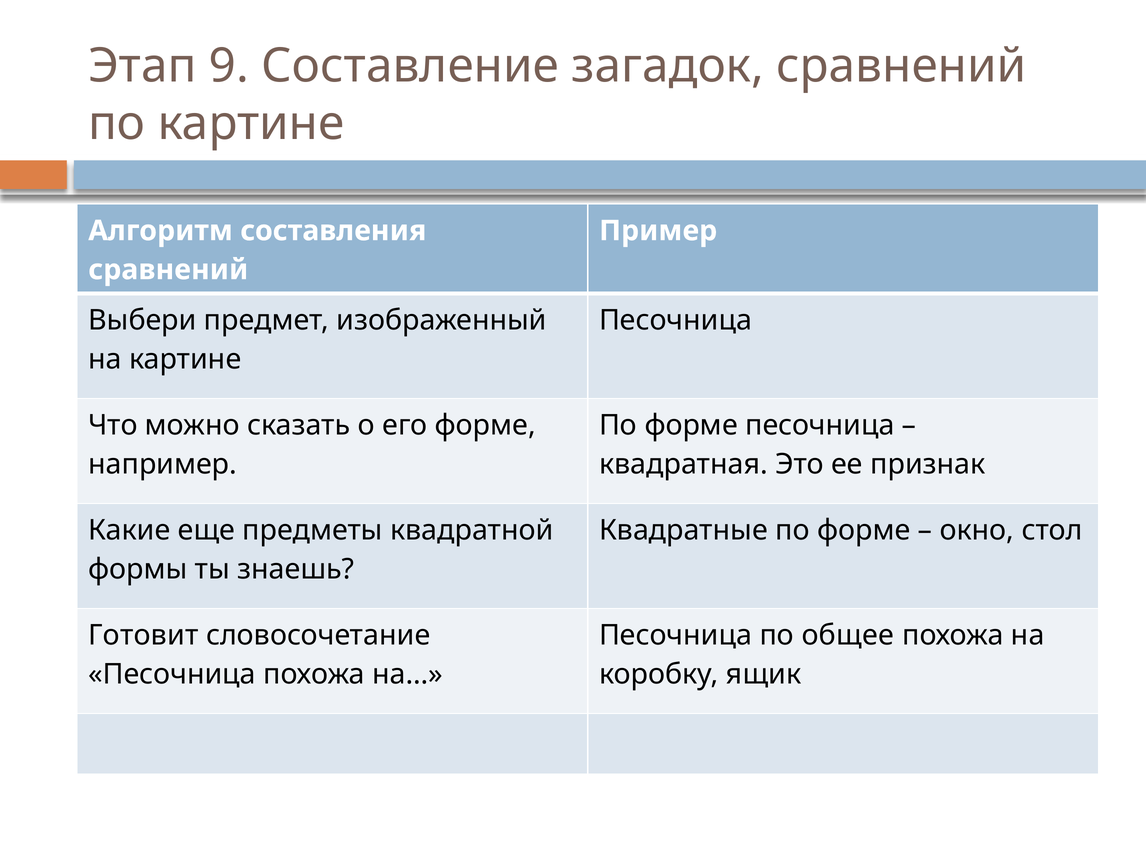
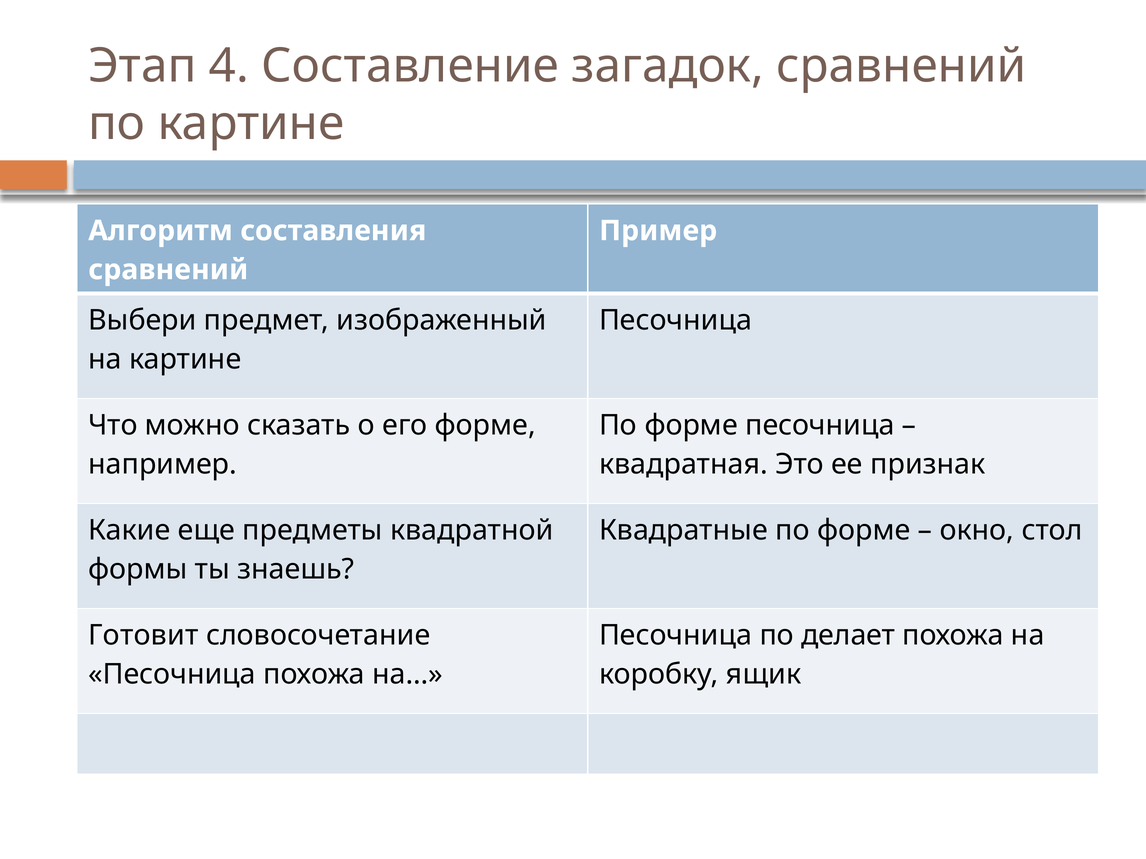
9: 9 -> 4 (229, 66)
общее: общее -> делает (848, 636)
